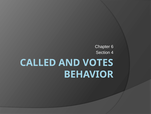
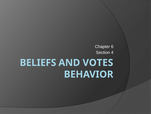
CALLED: CALLED -> BELIEFS (38, 62)
